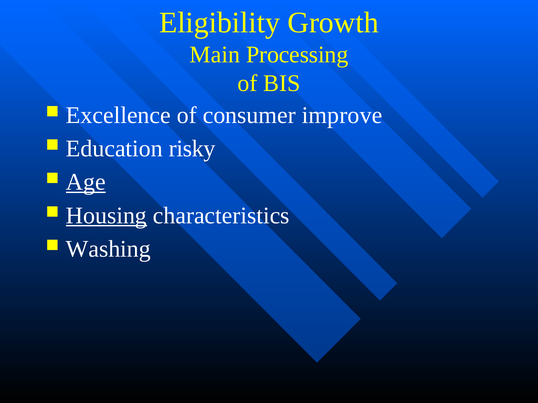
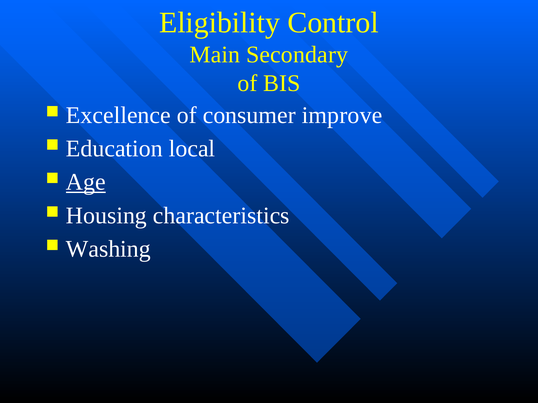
Growth: Growth -> Control (333, 23)
Processing: Processing -> Secondary (297, 55)
risky: risky -> local (192, 149)
Housing underline: present -> none (106, 216)
